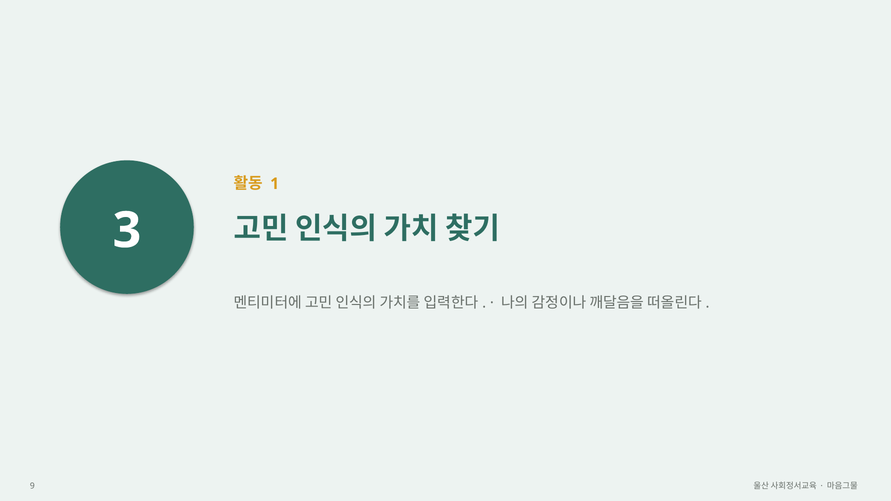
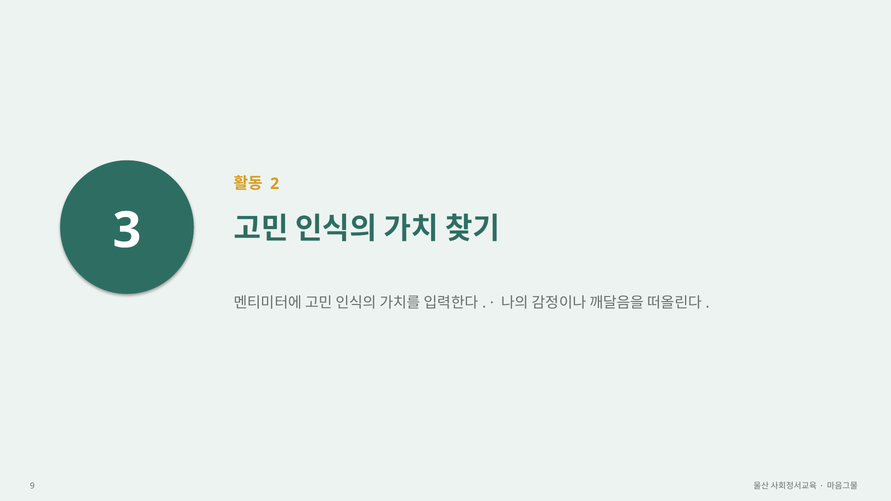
1: 1 -> 2 (275, 184)
